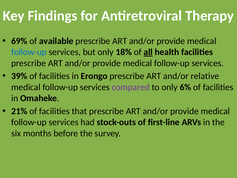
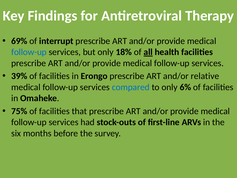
available: available -> interrupt (56, 41)
compared colour: purple -> blue (131, 87)
21%: 21% -> 75% (19, 111)
